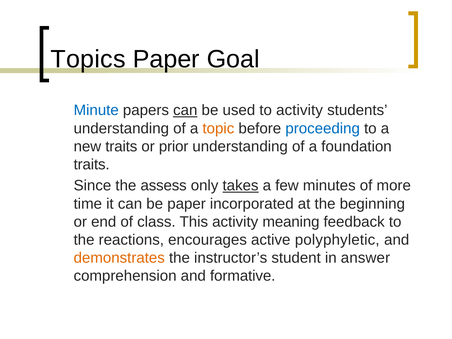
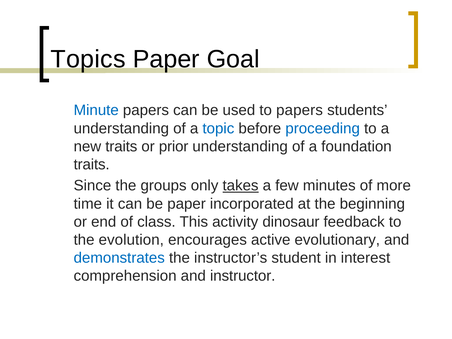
can underline: present -> none (185, 110)
to activity: activity -> papers (300, 110)
topic colour: orange -> blue (218, 128)
assess: assess -> groups (164, 186)
meaning: meaning -> dinosaur (291, 222)
reactions: reactions -> evolution (131, 240)
polyphyletic: polyphyletic -> evolutionary (337, 240)
demonstrates colour: orange -> blue (119, 258)
answer: answer -> interest (366, 258)
formative: formative -> instructor (243, 276)
